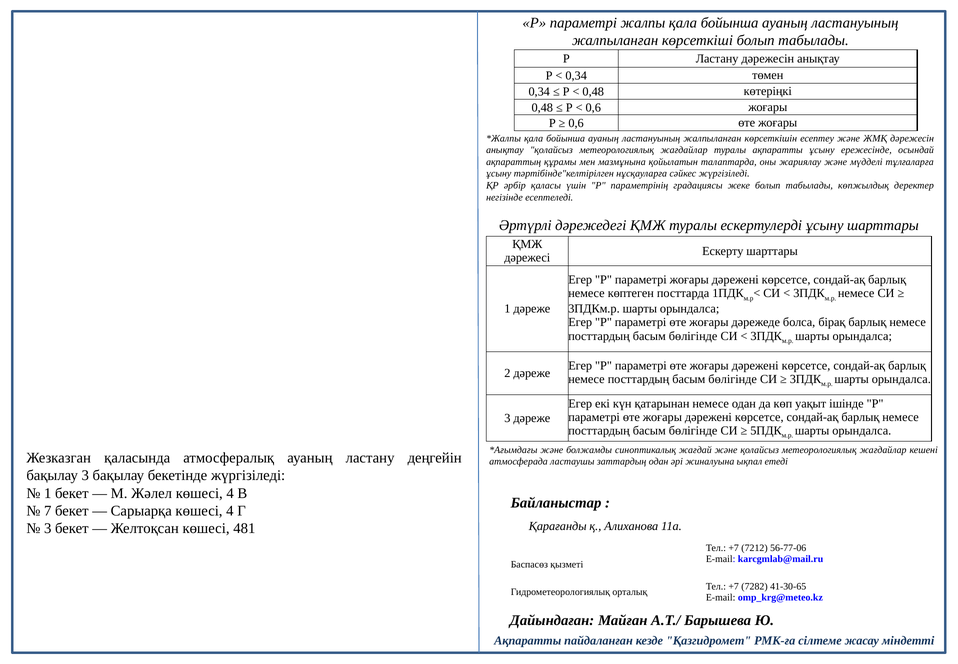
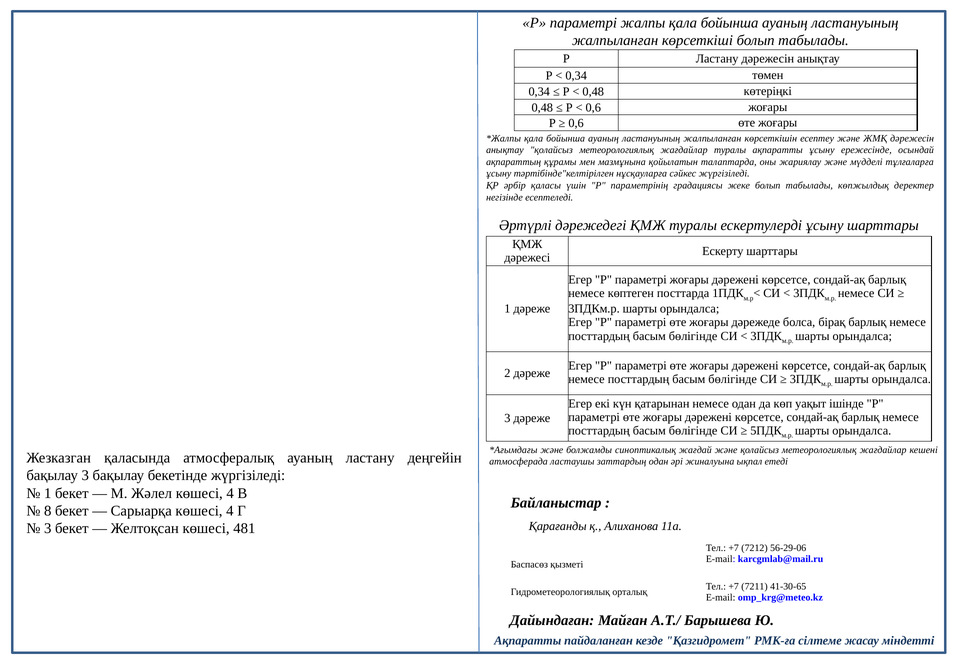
7: 7 -> 8 (48, 510)
56-77-06: 56-77-06 -> 56-29-06 (788, 548)
7282: 7282 -> 7211 (754, 586)
